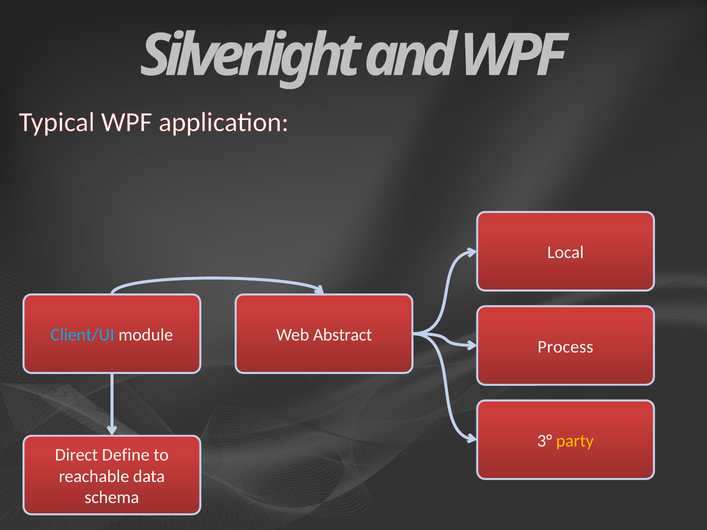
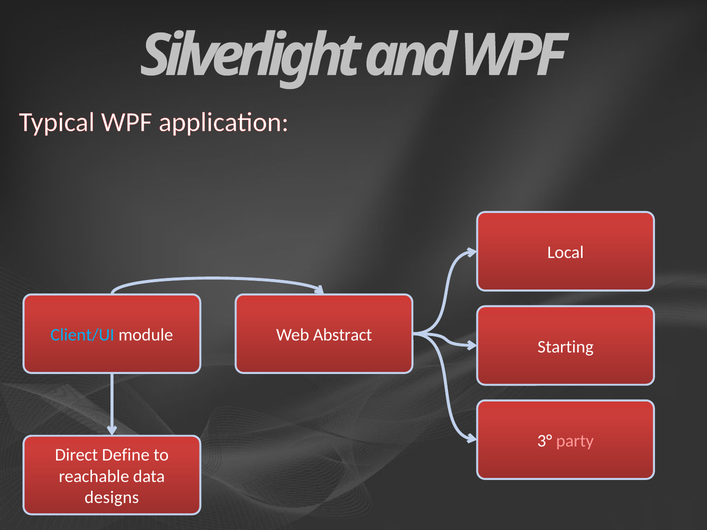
Process: Process -> Starting (566, 347)
party colour: yellow -> pink (575, 441)
schema: schema -> designs (112, 498)
